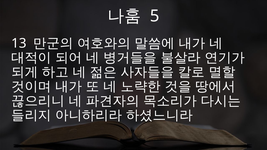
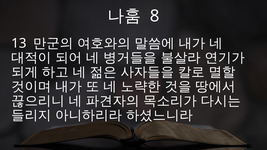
5: 5 -> 8 (155, 16)
